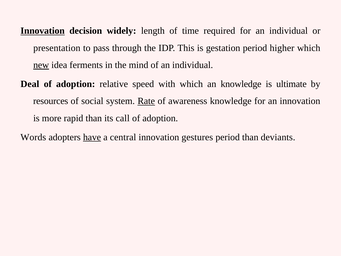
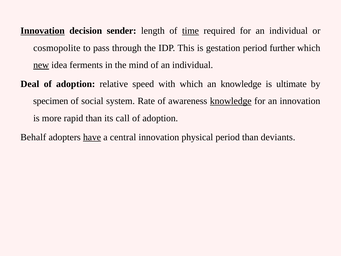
widely: widely -> sender (122, 31)
time underline: none -> present (190, 31)
presentation: presentation -> cosmopolite (57, 48)
higher: higher -> further (282, 48)
resources: resources -> specimen (51, 101)
Rate underline: present -> none (146, 101)
knowledge underline: none -> present (231, 101)
Words: Words -> Behalf (33, 137)
gestures: gestures -> physical (197, 137)
